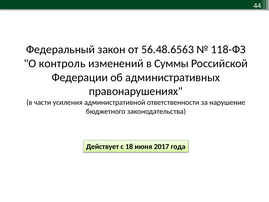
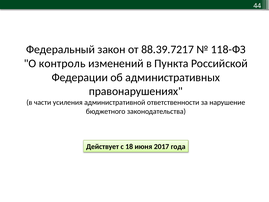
56.48.6563: 56.48.6563 -> 88.39.7217 (168, 49)
Суммы: Суммы -> Пункта (171, 63)
